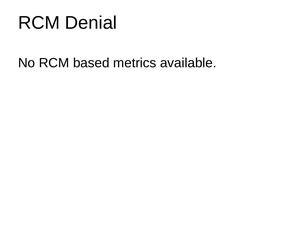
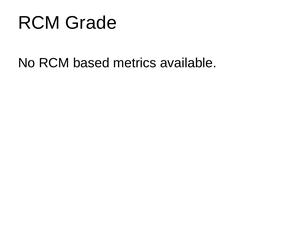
Denial: Denial -> Grade (91, 23)
